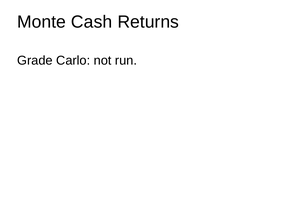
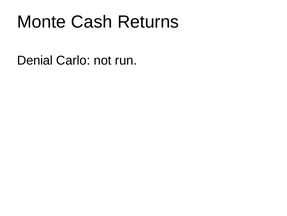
Grade: Grade -> Denial (35, 60)
